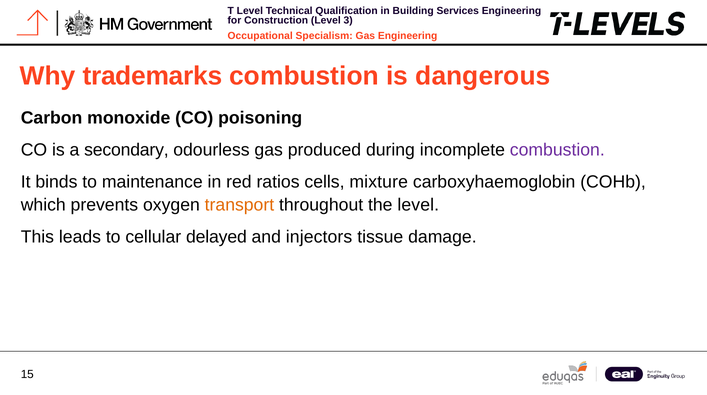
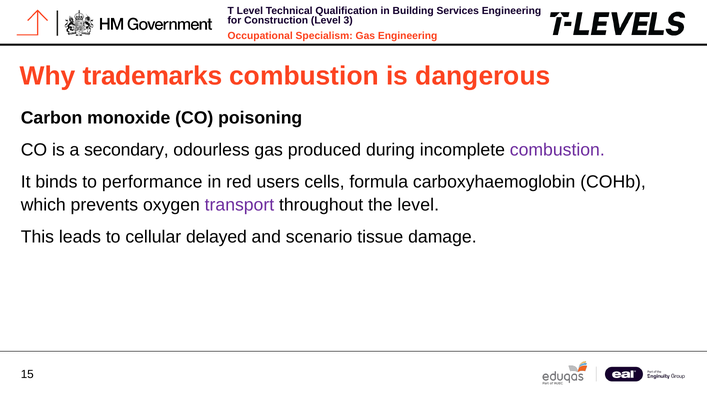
maintenance: maintenance -> performance (152, 182)
ratios: ratios -> users (278, 182)
mixture: mixture -> formula (379, 182)
transport colour: orange -> purple (239, 205)
injectors: injectors -> scenario (319, 237)
